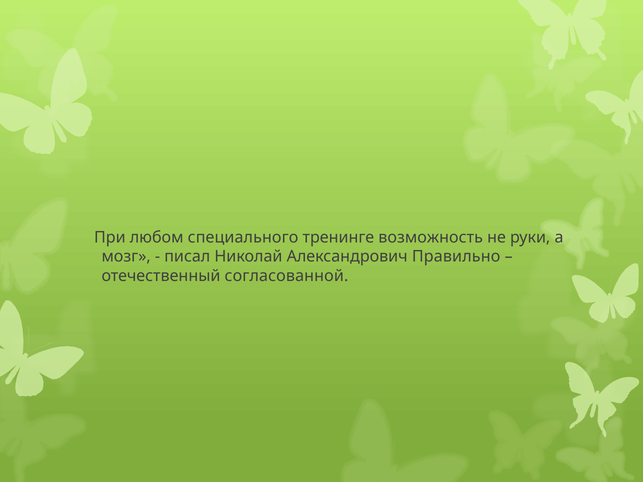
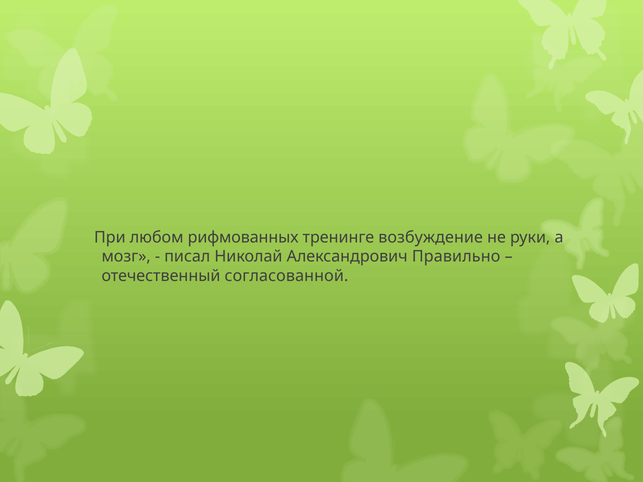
специального: специального -> рифмованных (243, 237)
возможность: возможность -> возбуждение (431, 237)
